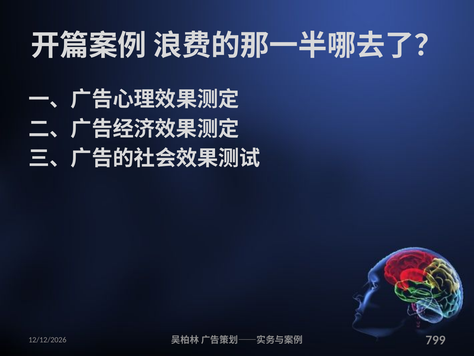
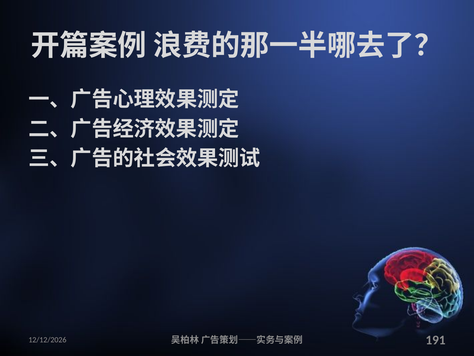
799: 799 -> 191 (436, 340)
